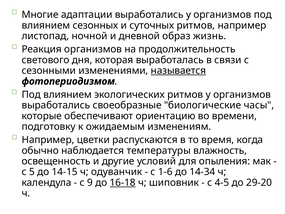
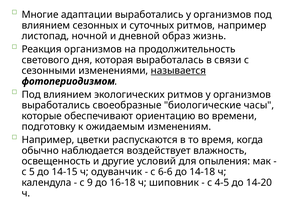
температуры: температуры -> воздействует (159, 150)
1-6: 1-6 -> 6-6 (165, 172)
14-34: 14-34 -> 14-18 (202, 172)
16-18 underline: present -> none (123, 182)
29-20: 29-20 -> 14-20 (259, 182)
